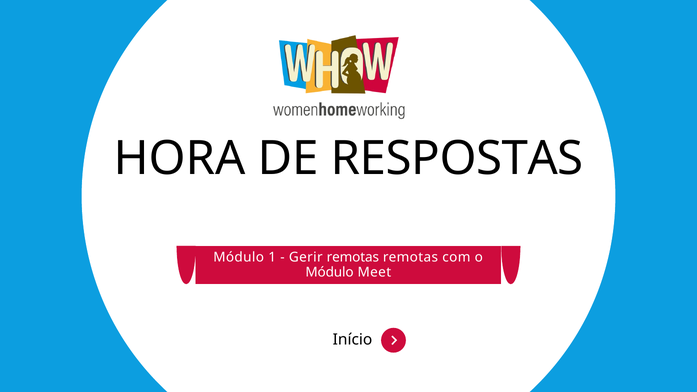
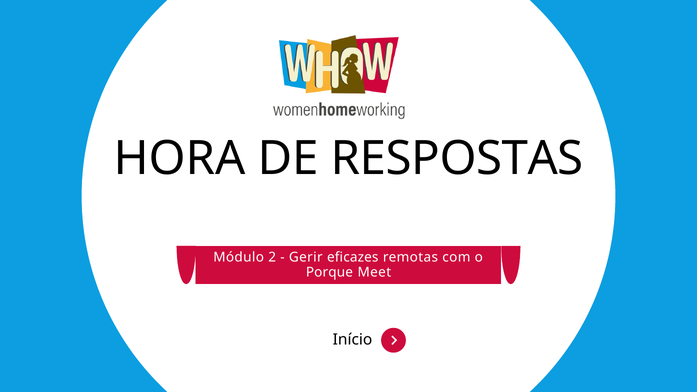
1: 1 -> 2 (272, 257)
Gerir remotas: remotas -> eficazes (353, 257)
Módulo: Módulo -> Porque (329, 273)
